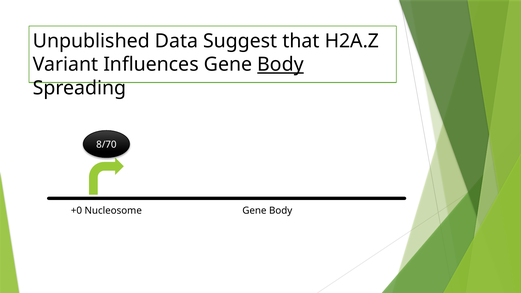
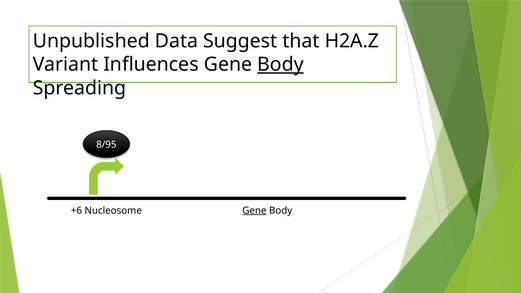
8/70: 8/70 -> 8/95 (106, 145)
+0: +0 -> +6 (76, 211)
Gene underline: none -> present (254, 211)
